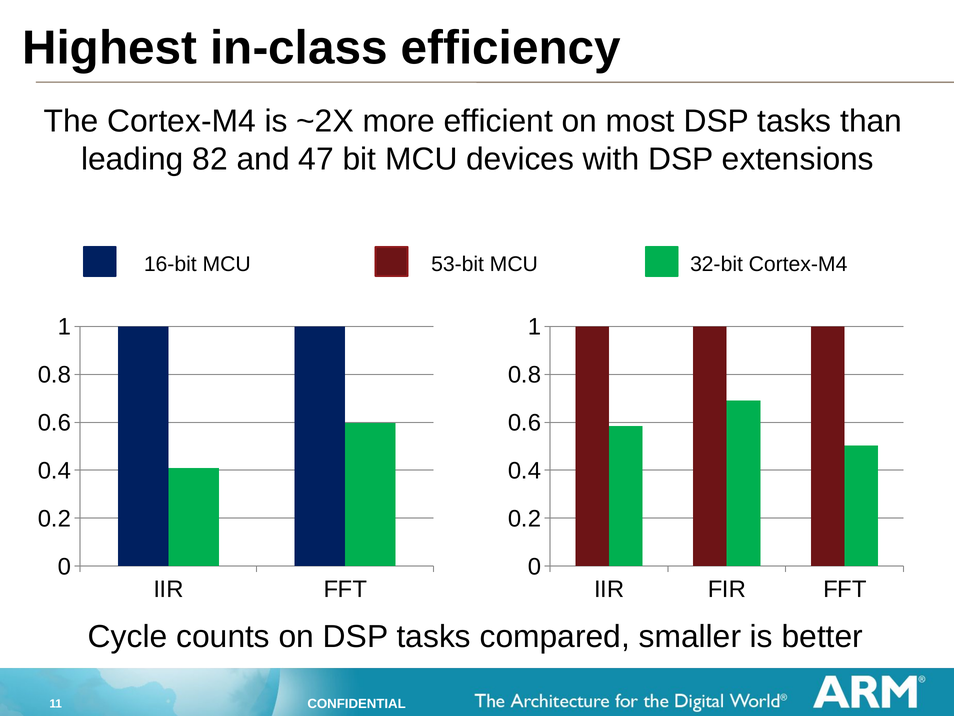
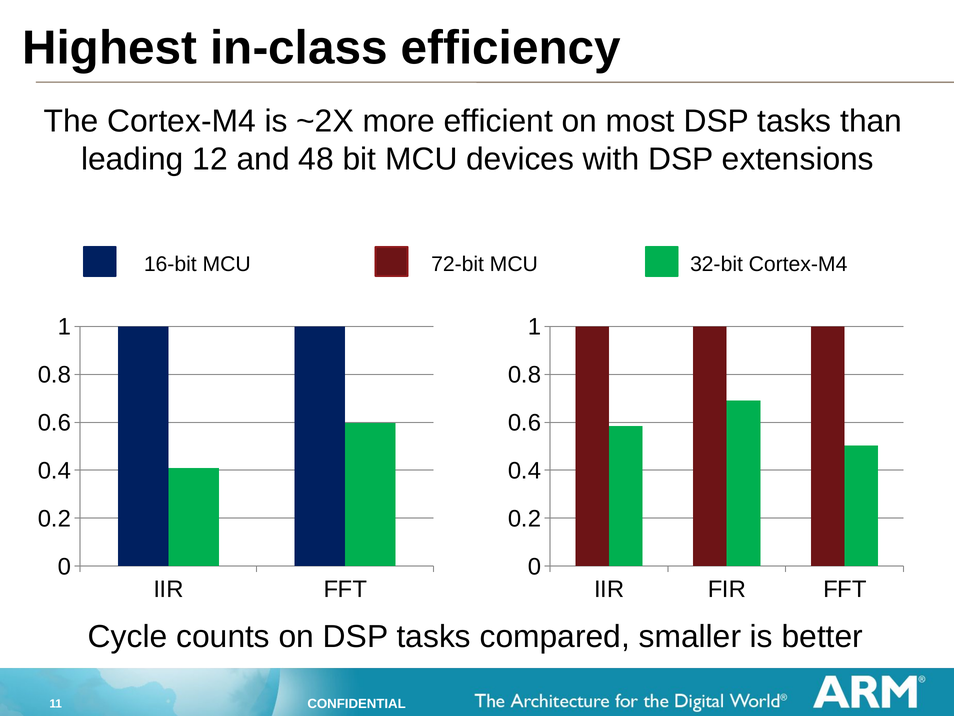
82: 82 -> 12 (210, 159)
47: 47 -> 48 (316, 159)
53-bit: 53-bit -> 72-bit (458, 264)
